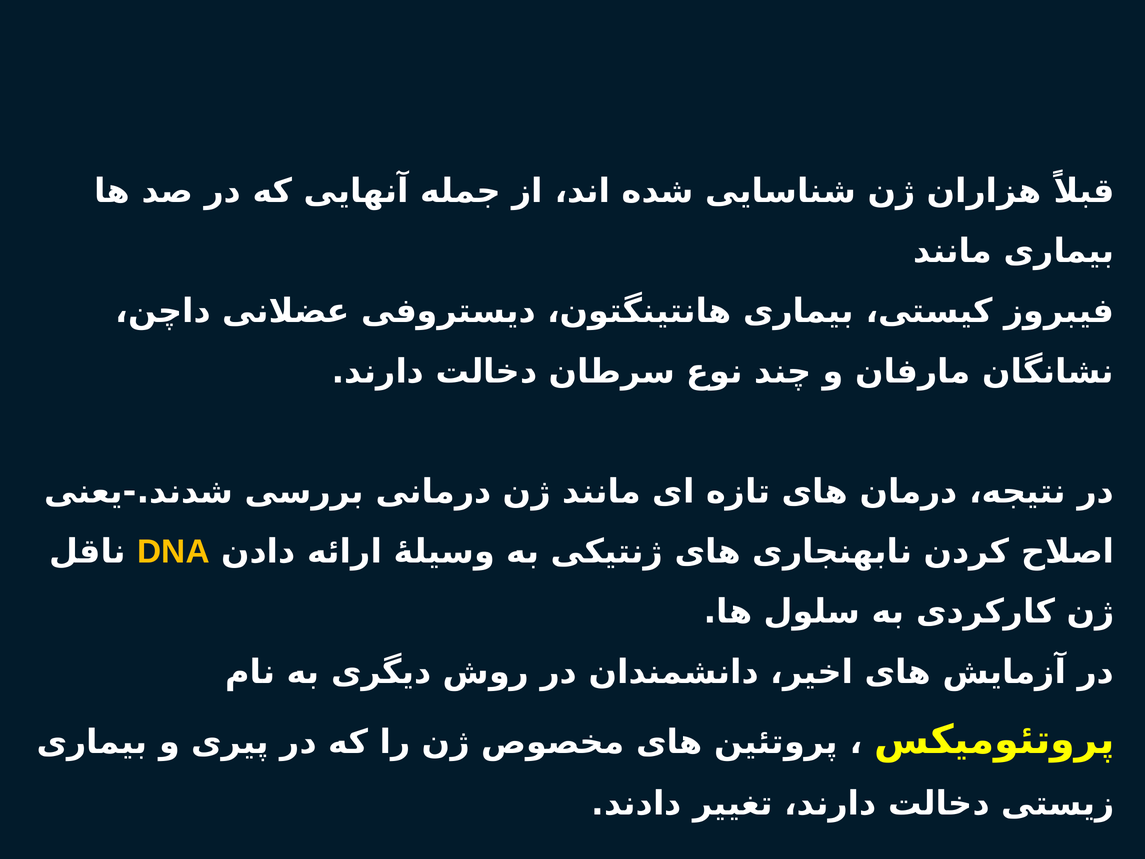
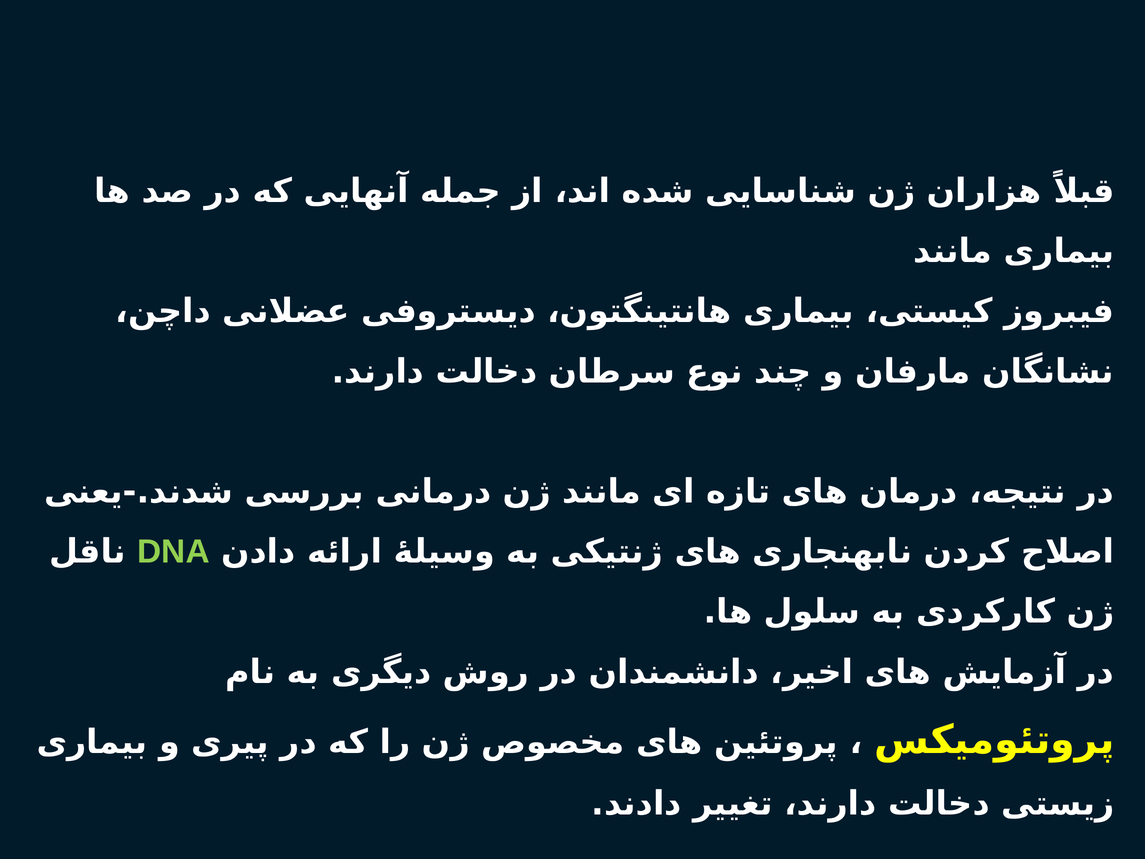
DNA colour: yellow -> light green (174, 552)
